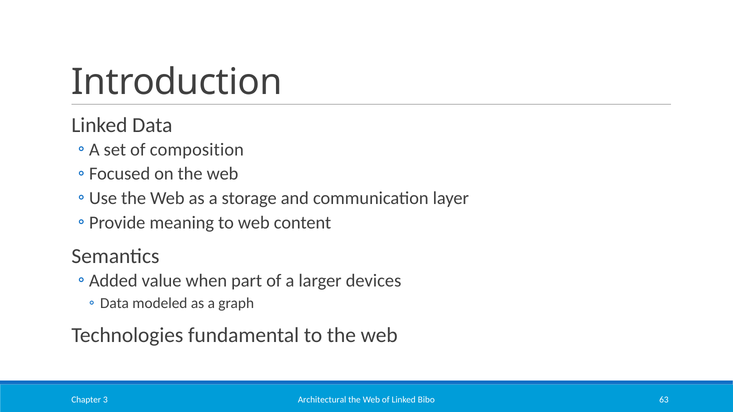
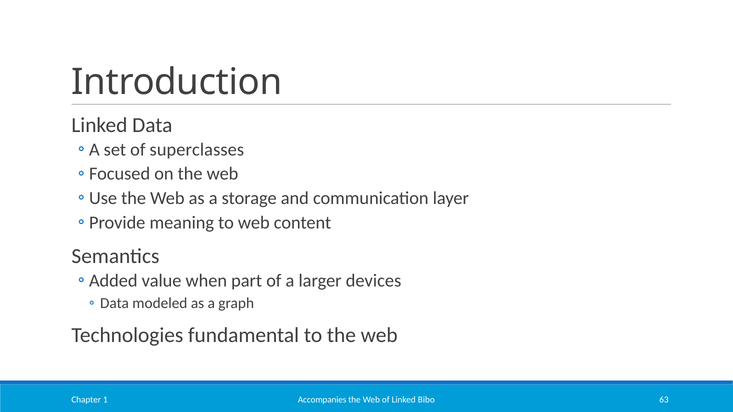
composition: composition -> superclasses (197, 150)
Architectural: Architectural -> Accompanies (322, 400)
3: 3 -> 1 (105, 400)
